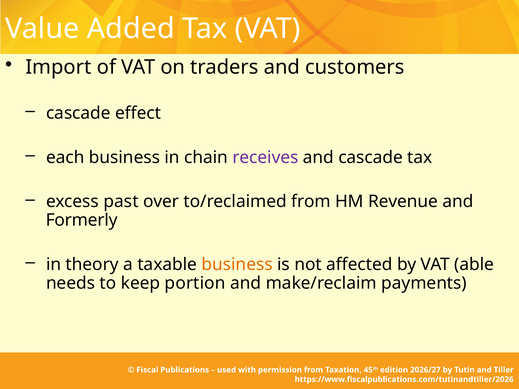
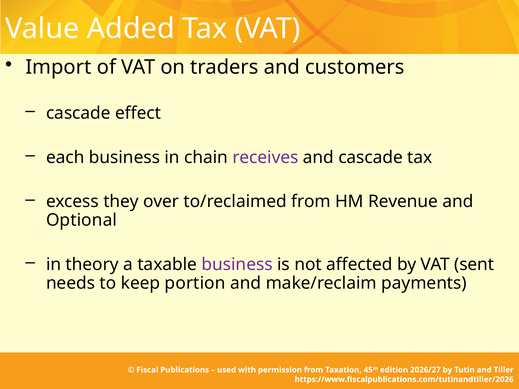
past: past -> they (121, 202)
Formerly: Formerly -> Optional (81, 220)
business colour: orange -> purple (237, 265)
able: able -> sent (474, 265)
